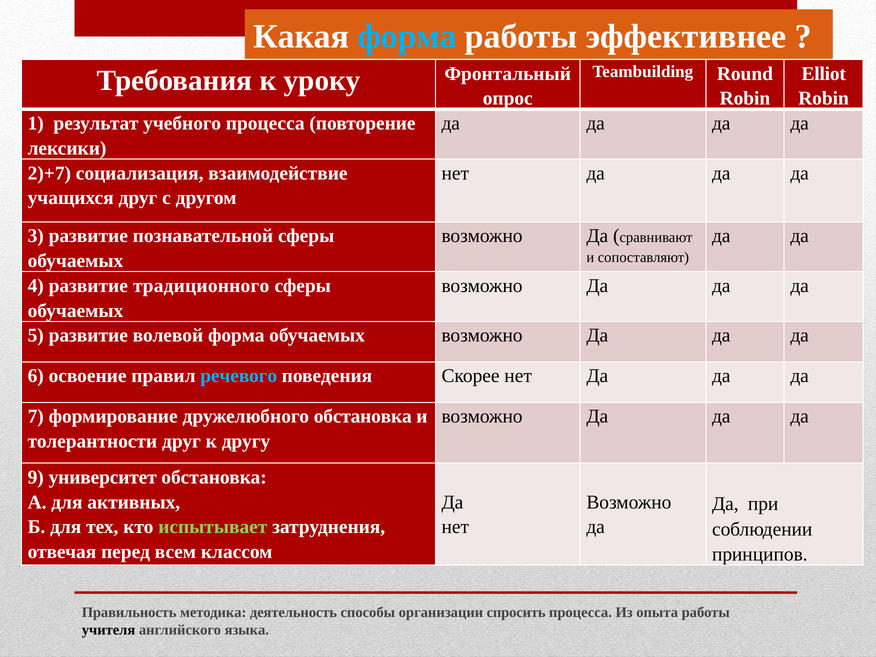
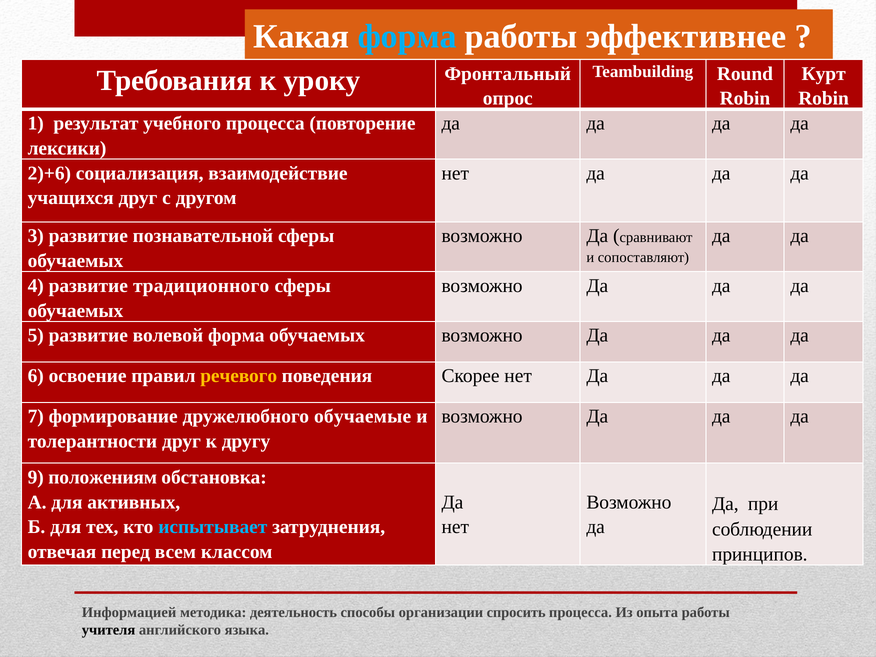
Elliot: Elliot -> Курт (824, 74)
2)+7: 2)+7 -> 2)+6 (49, 173)
речевого colour: light blue -> yellow (239, 376)
дружелюбного обстановка: обстановка -> обучаемые (363, 417)
университет: университет -> положениям (103, 477)
испытывает colour: light green -> light blue (213, 527)
Правильность: Правильность -> Информацией (129, 613)
